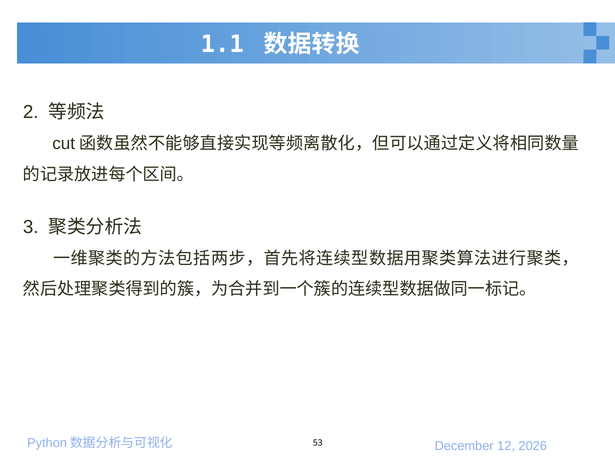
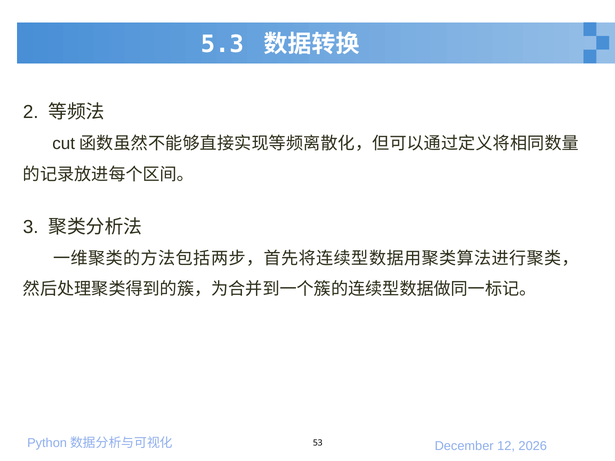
1.1: 1.1 -> 5.3 (222, 45)
